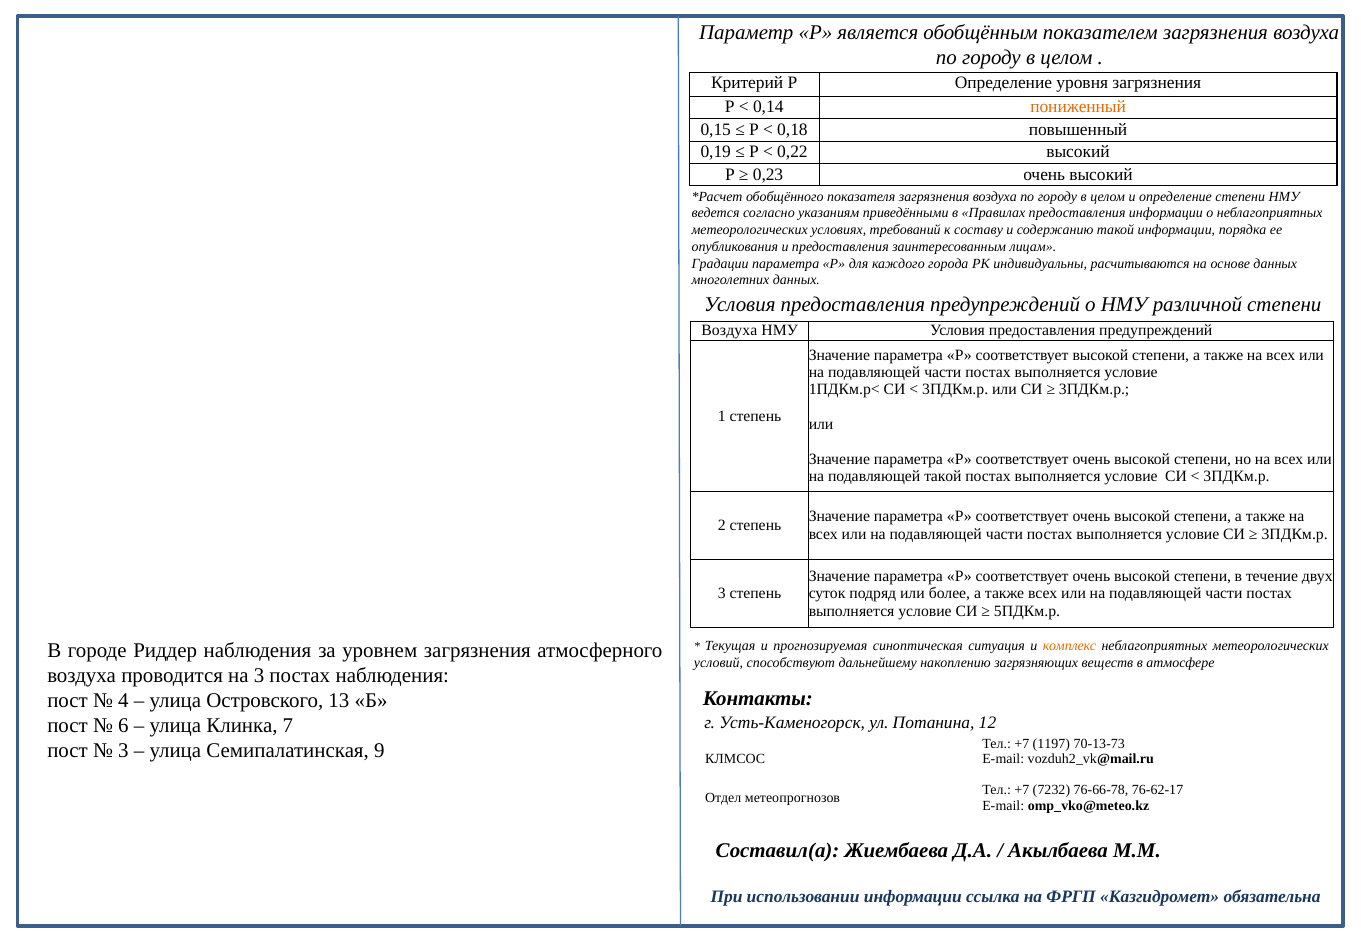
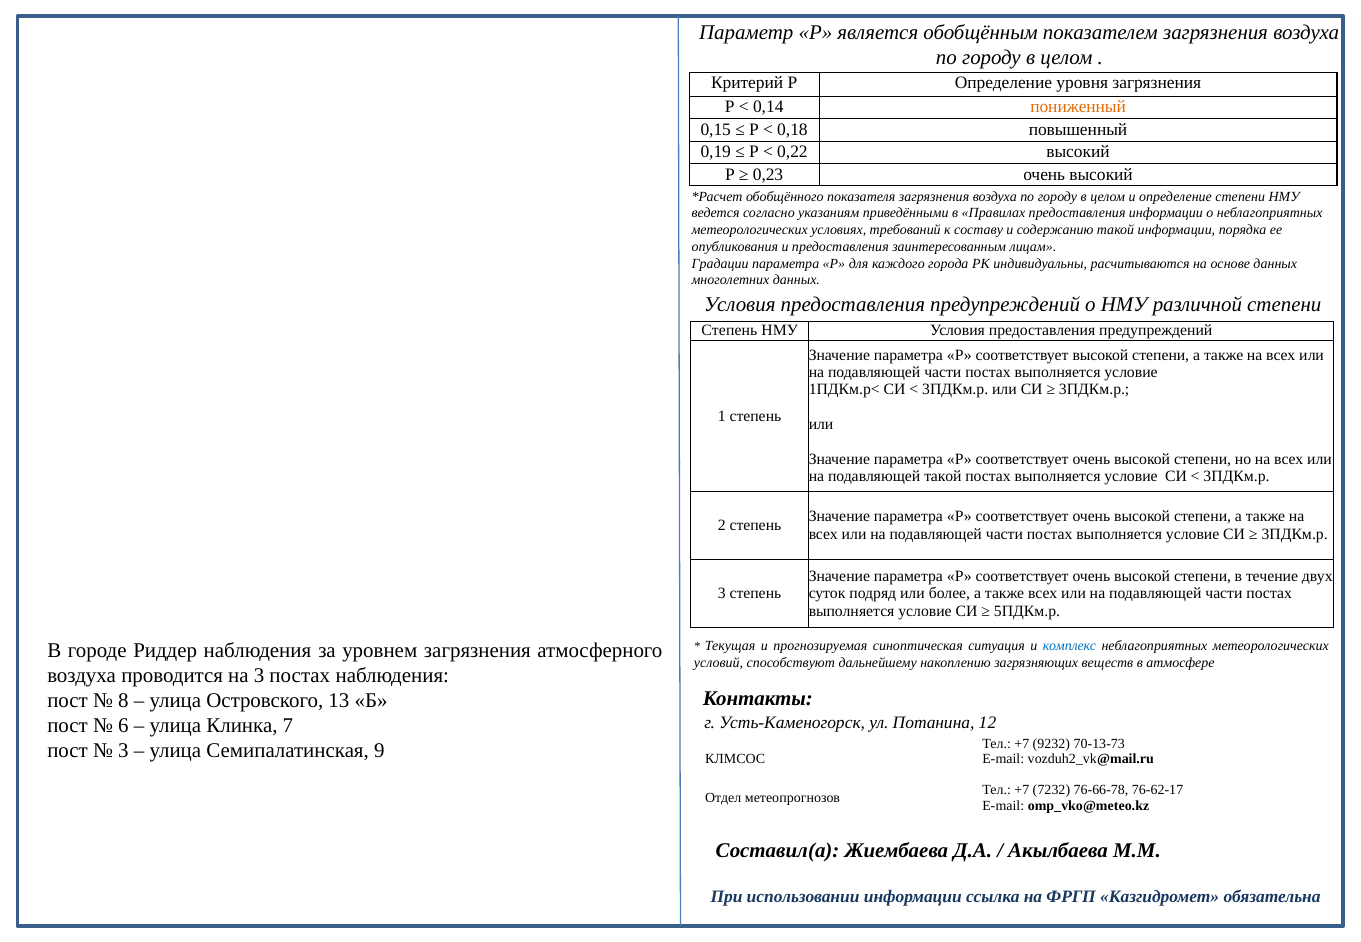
Воздуха: Воздуха -> Степень (729, 331)
комплекс colour: orange -> blue (1069, 646)
4: 4 -> 8 (123, 701)
1197: 1197 -> 9232 (1051, 744)
